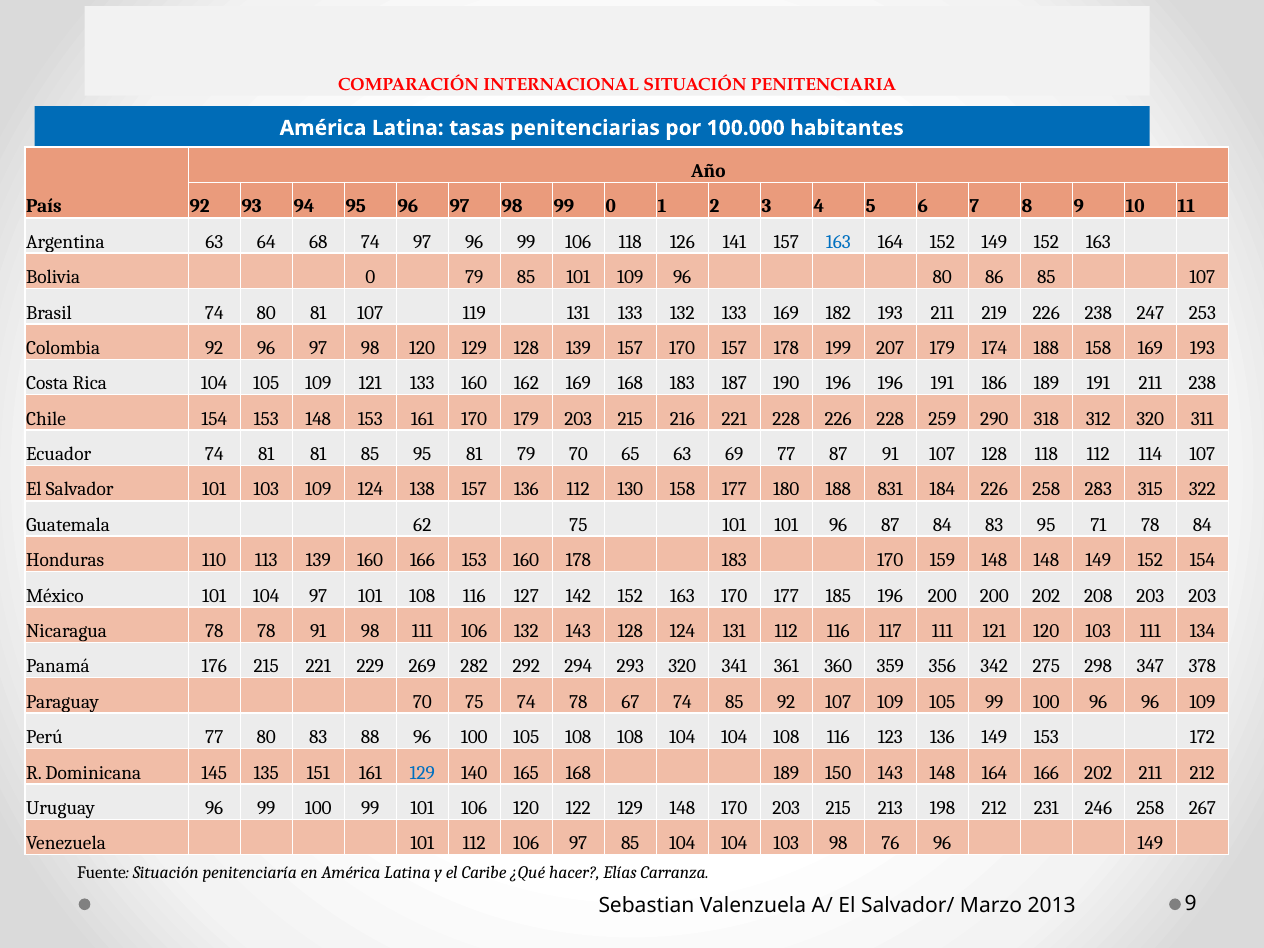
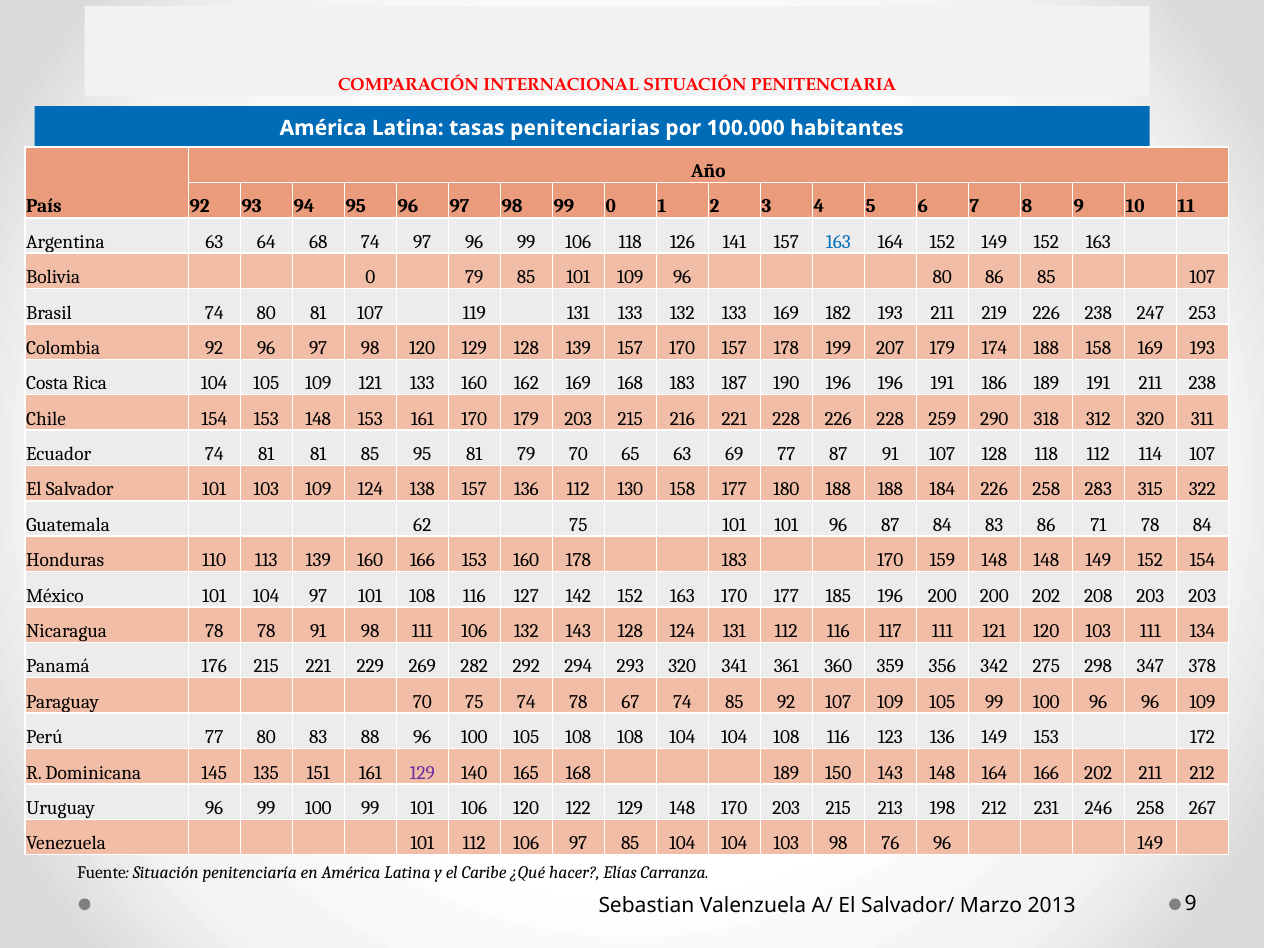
188 831: 831 -> 188 (890, 490)
83 95: 95 -> 86 (1046, 525)
129 colour: blue -> purple (422, 773)
